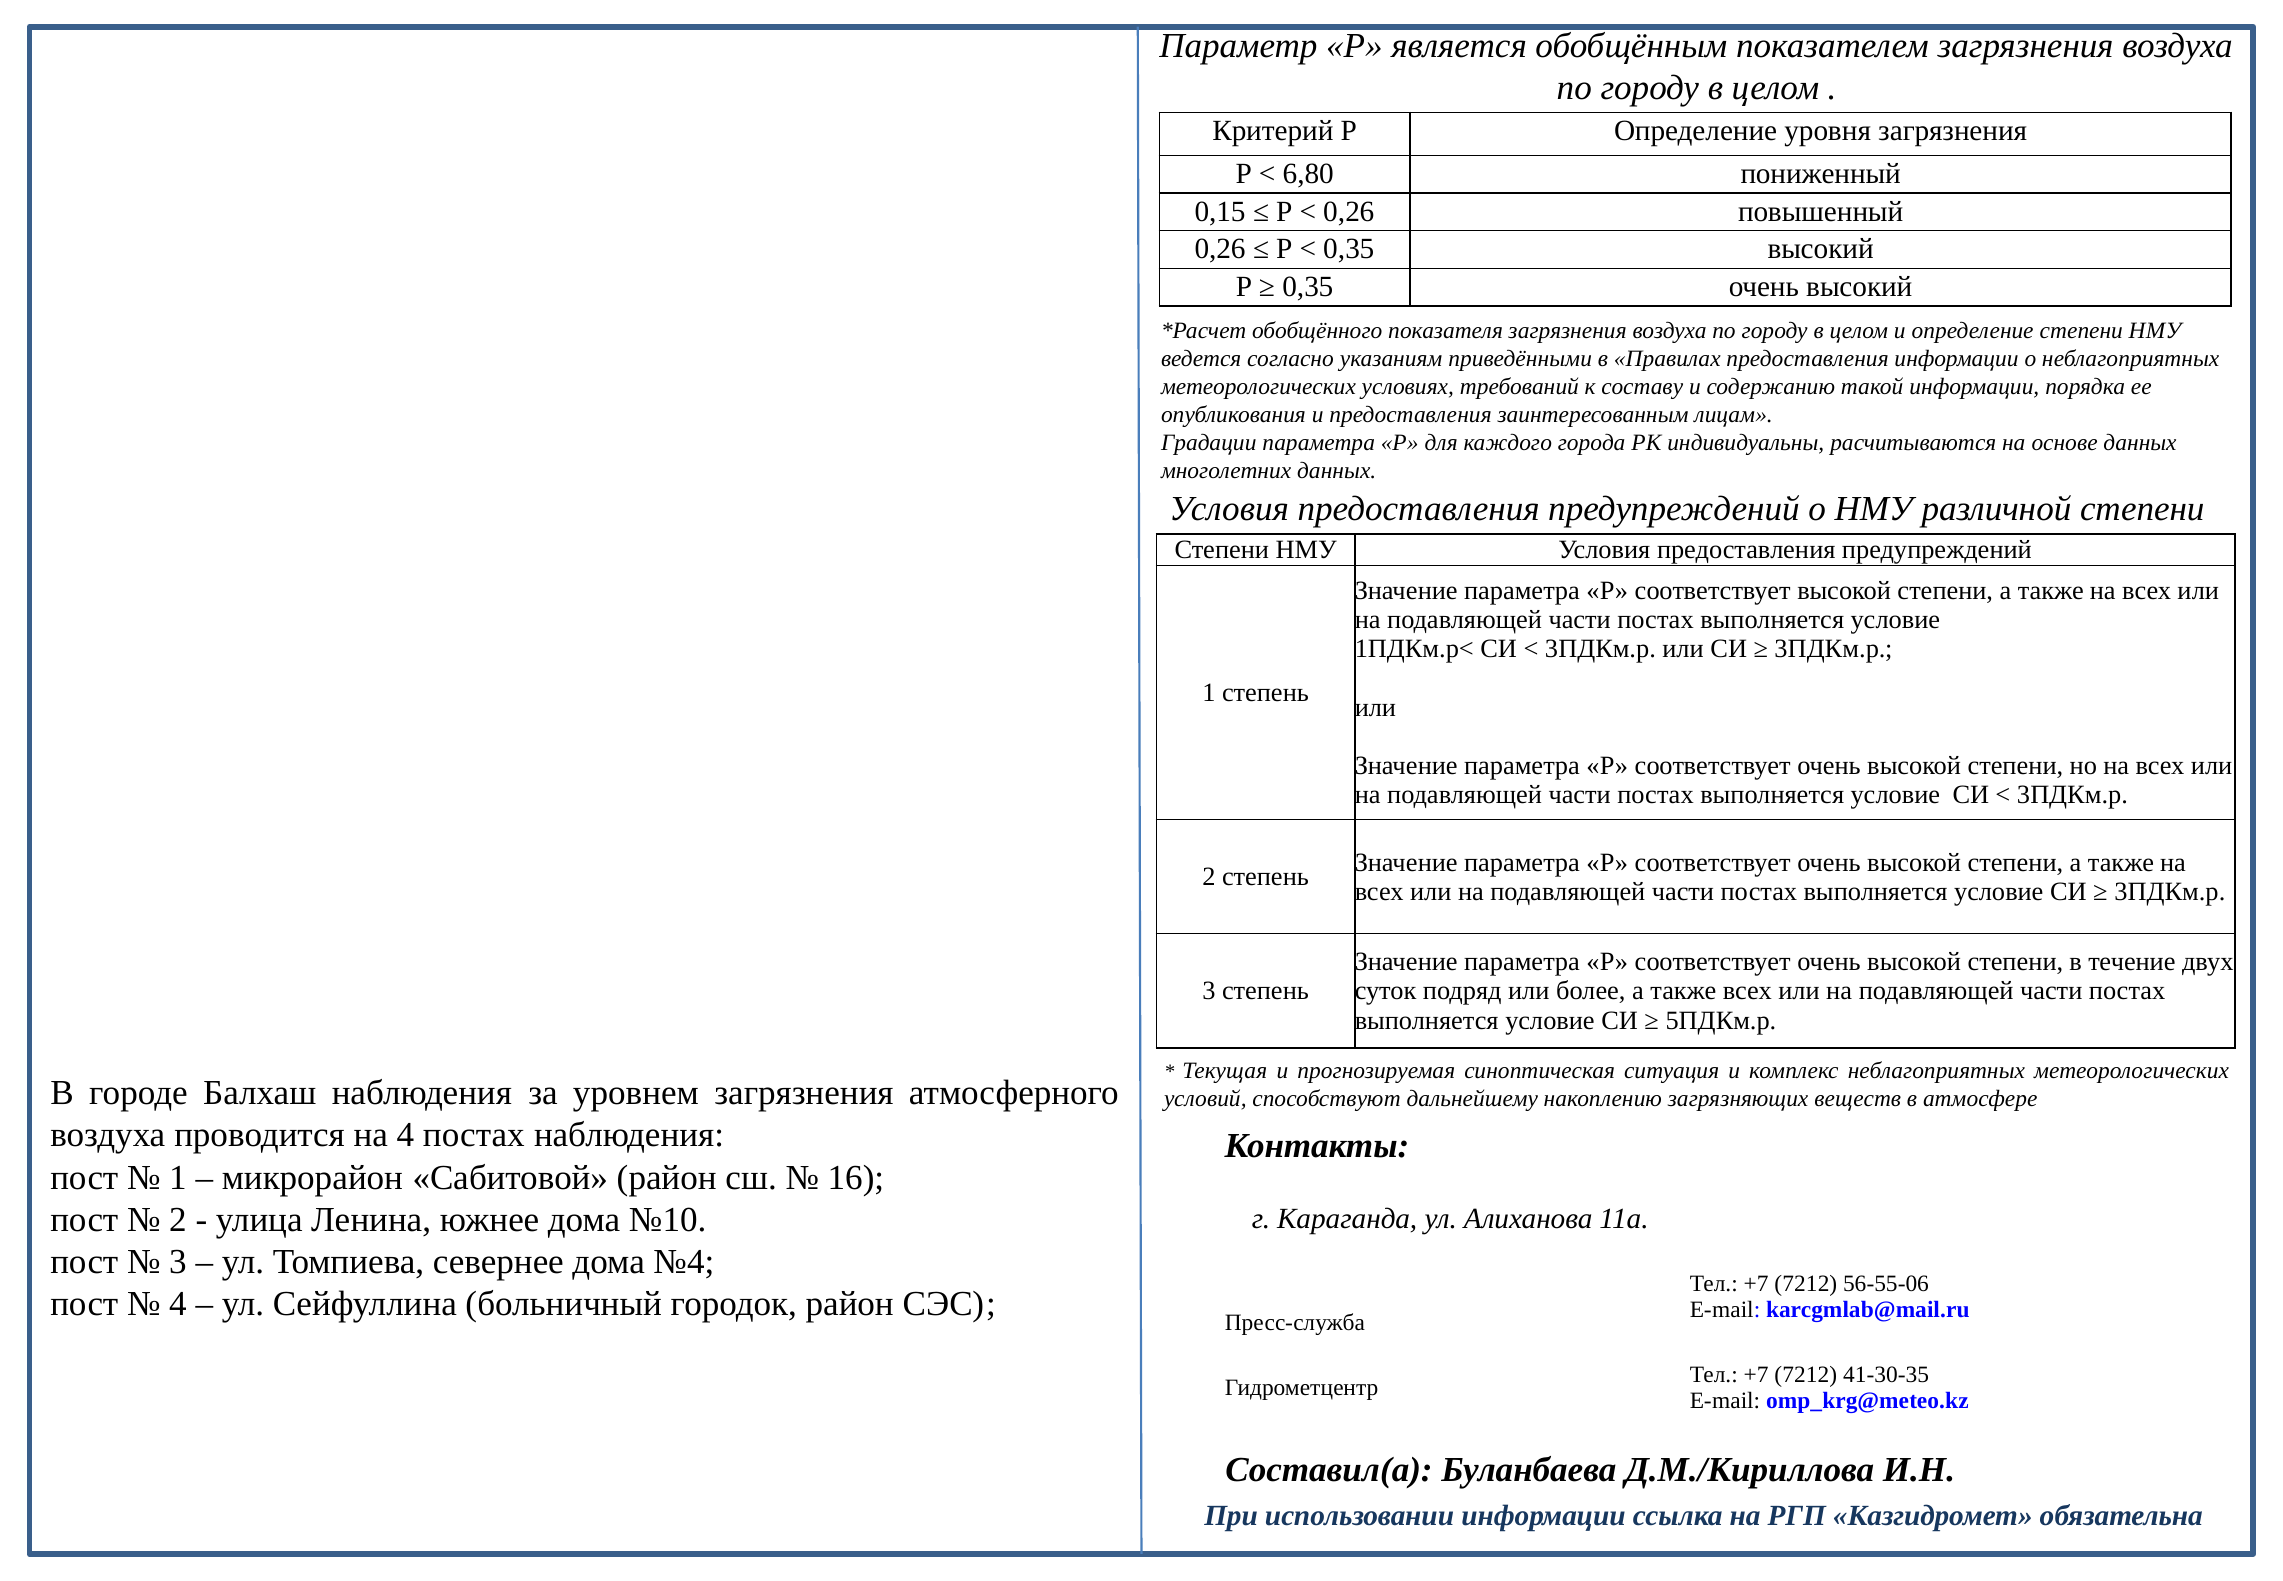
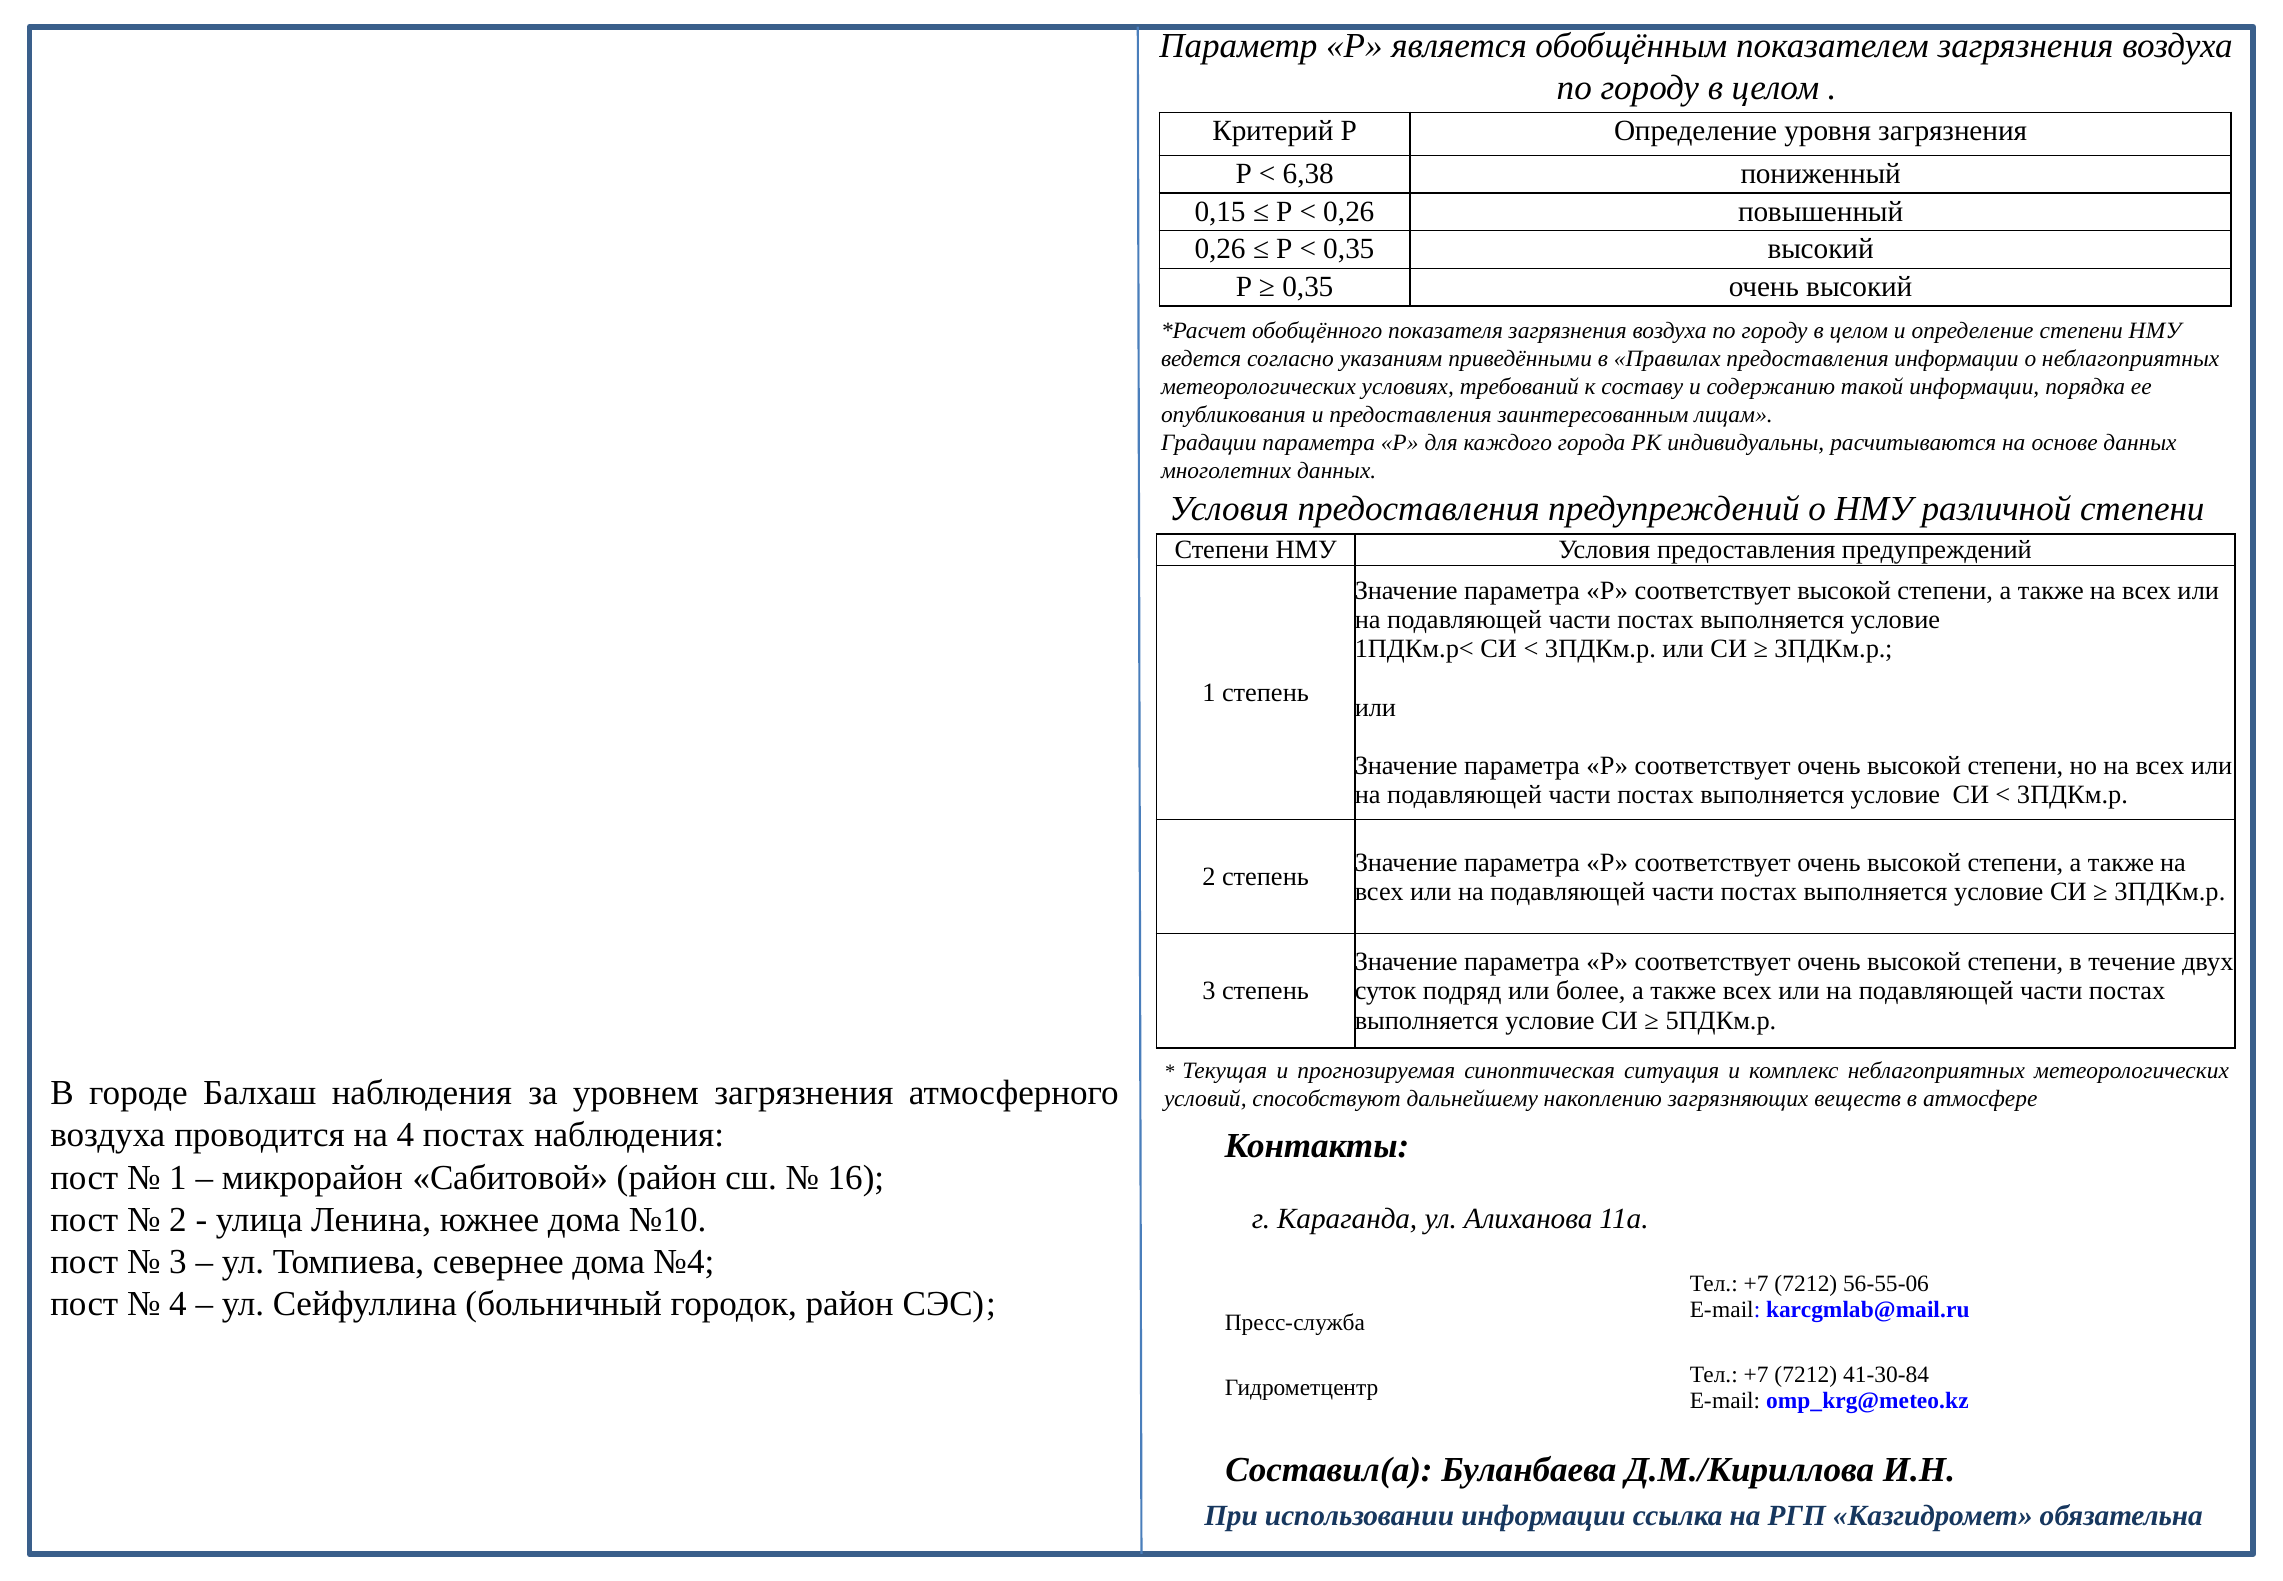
6,80: 6,80 -> 6,38 (1308, 174)
41-30-35: 41-30-35 -> 41-30-84 (1886, 1375)
